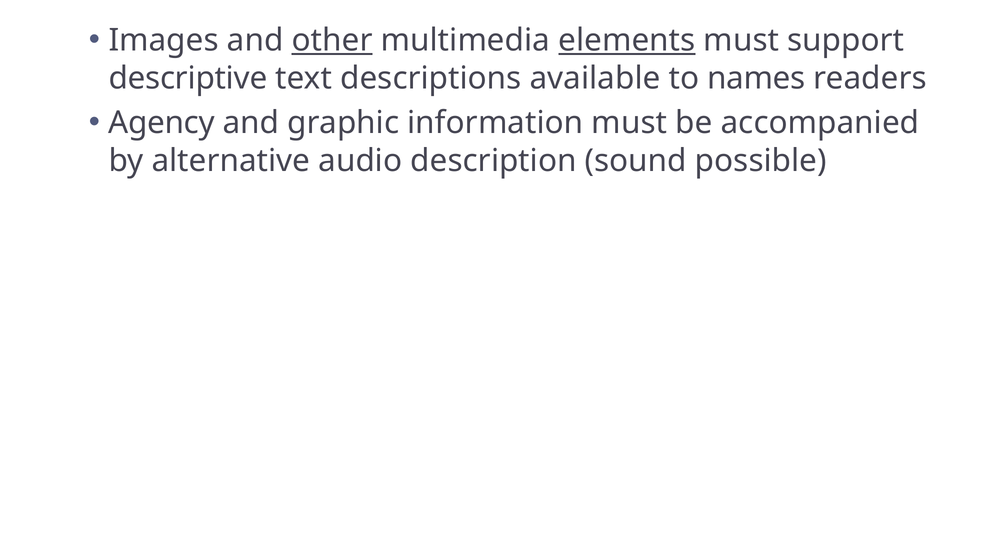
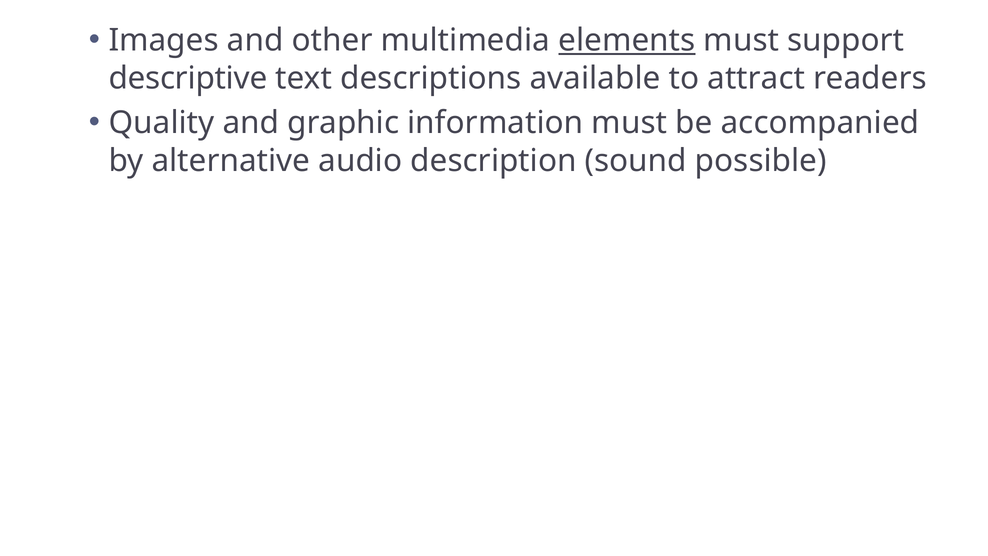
other underline: present -> none (332, 40)
names: names -> attract (756, 78)
Agency: Agency -> Quality (161, 123)
